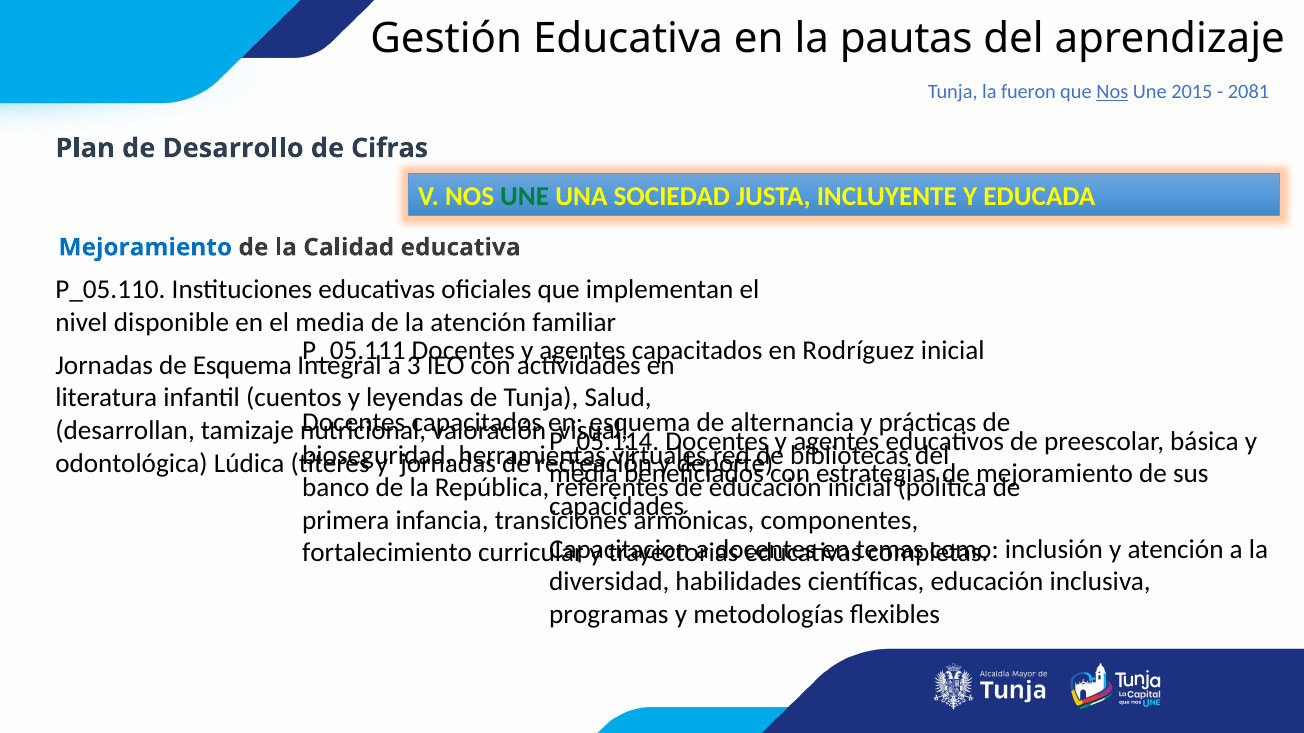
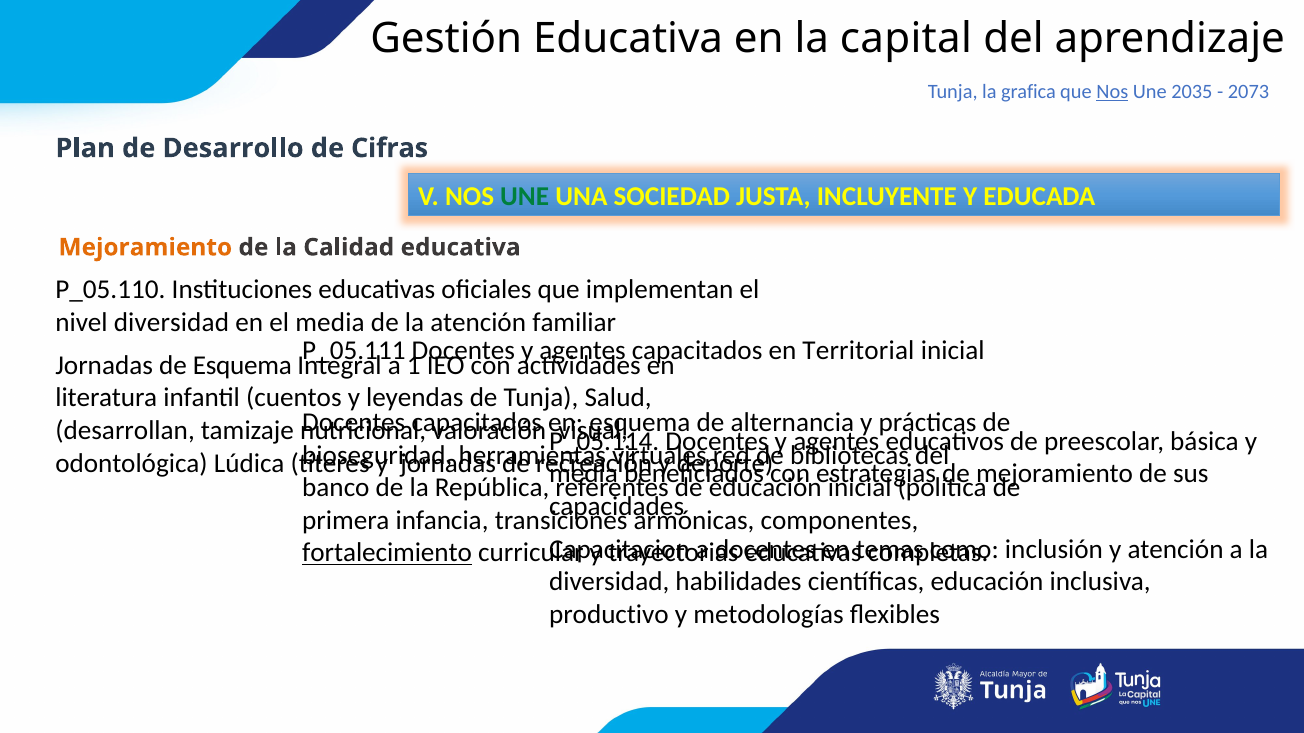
pautas: pautas -> capital (906, 39)
fueron: fueron -> grafica (1028, 92)
2015: 2015 -> 2035 (1192, 92)
2081: 2081 -> 2073 (1249, 92)
Mejoramiento colour: blue -> orange (145, 248)
nivel disponible: disponible -> diversidad (171, 323)
Rodríguez: Rodríguez -> Territorial (858, 351)
3: 3 -> 1 (414, 366)
fortalecimiento underline: none -> present (387, 553)
programas: programas -> productivo (609, 615)
